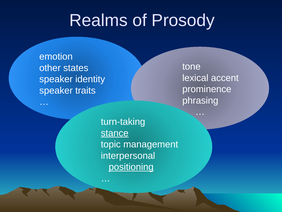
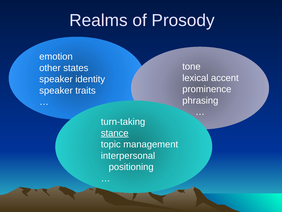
positioning underline: present -> none (131, 167)
